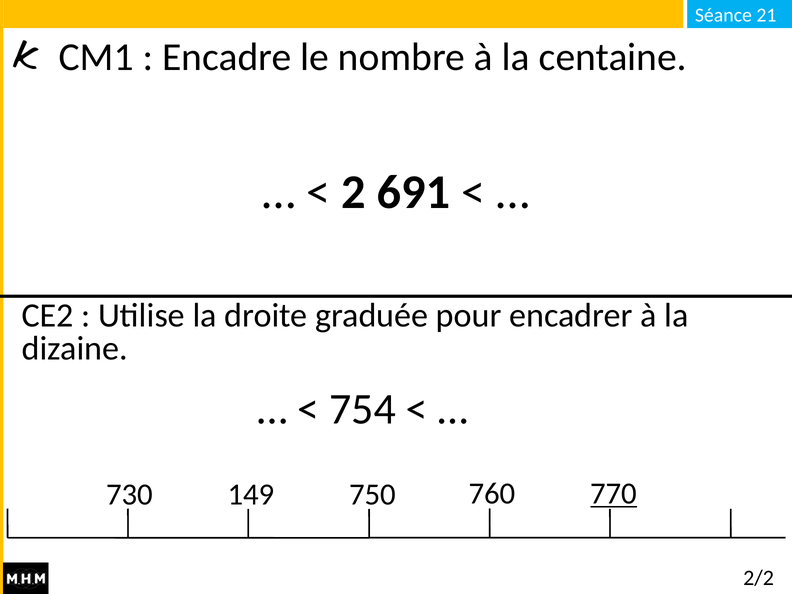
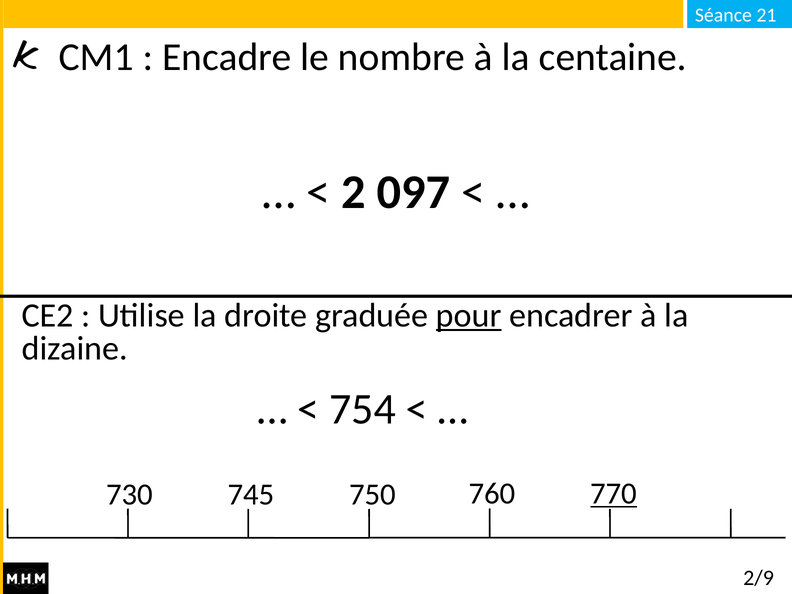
691: 691 -> 097 (413, 192)
pour underline: none -> present (469, 315)
149: 149 -> 745 (251, 495)
2/2: 2/2 -> 2/9 (759, 578)
